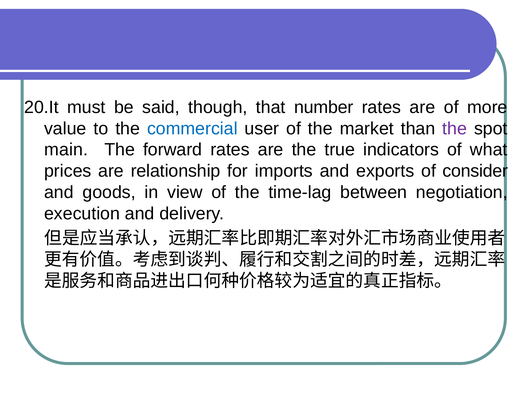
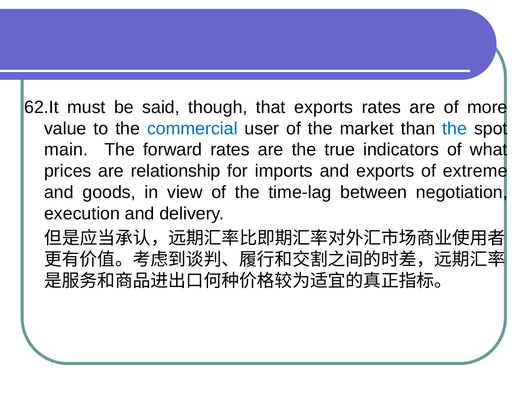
20.It: 20.It -> 62.It (41, 107)
that number: number -> exports (324, 107)
the colour: purple -> blue (455, 128)
consider: consider -> extreme (475, 171)
